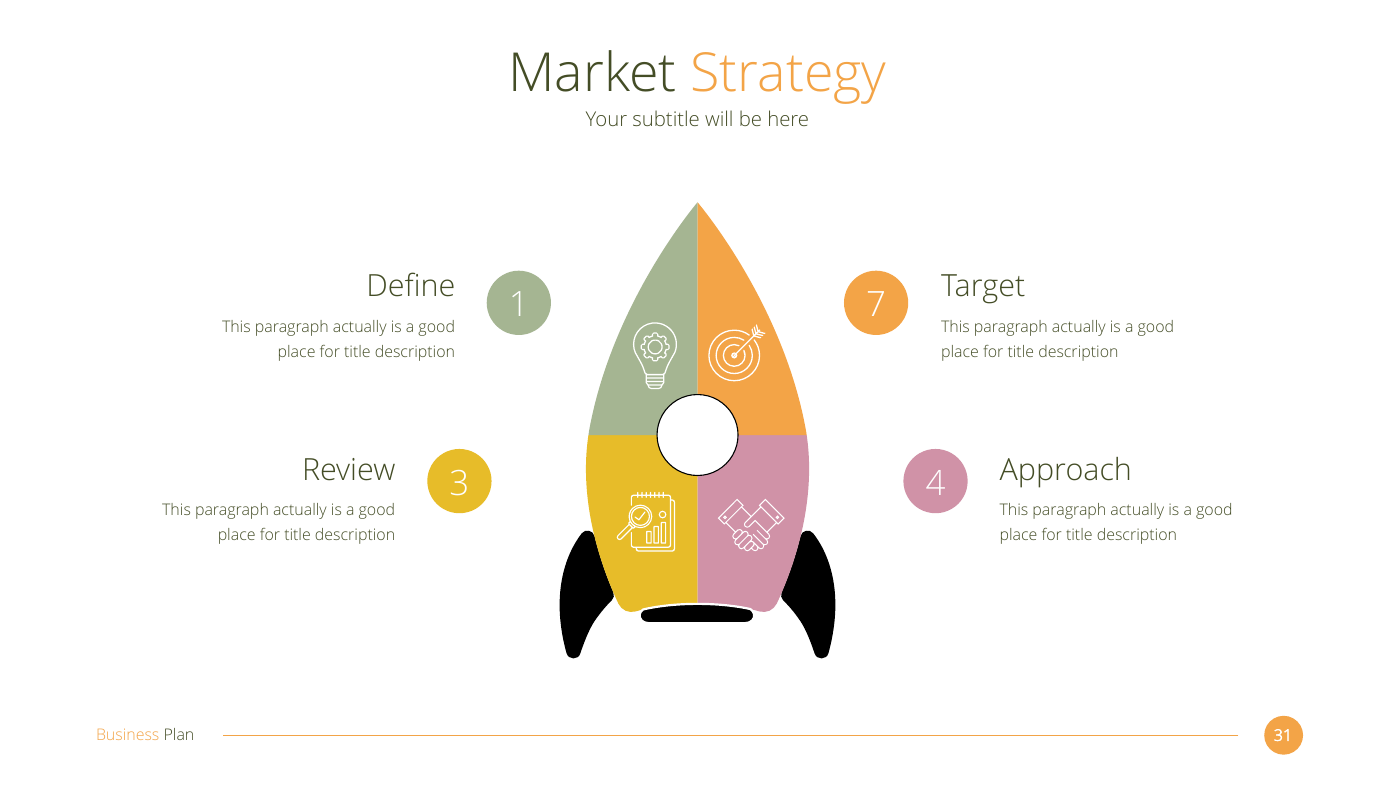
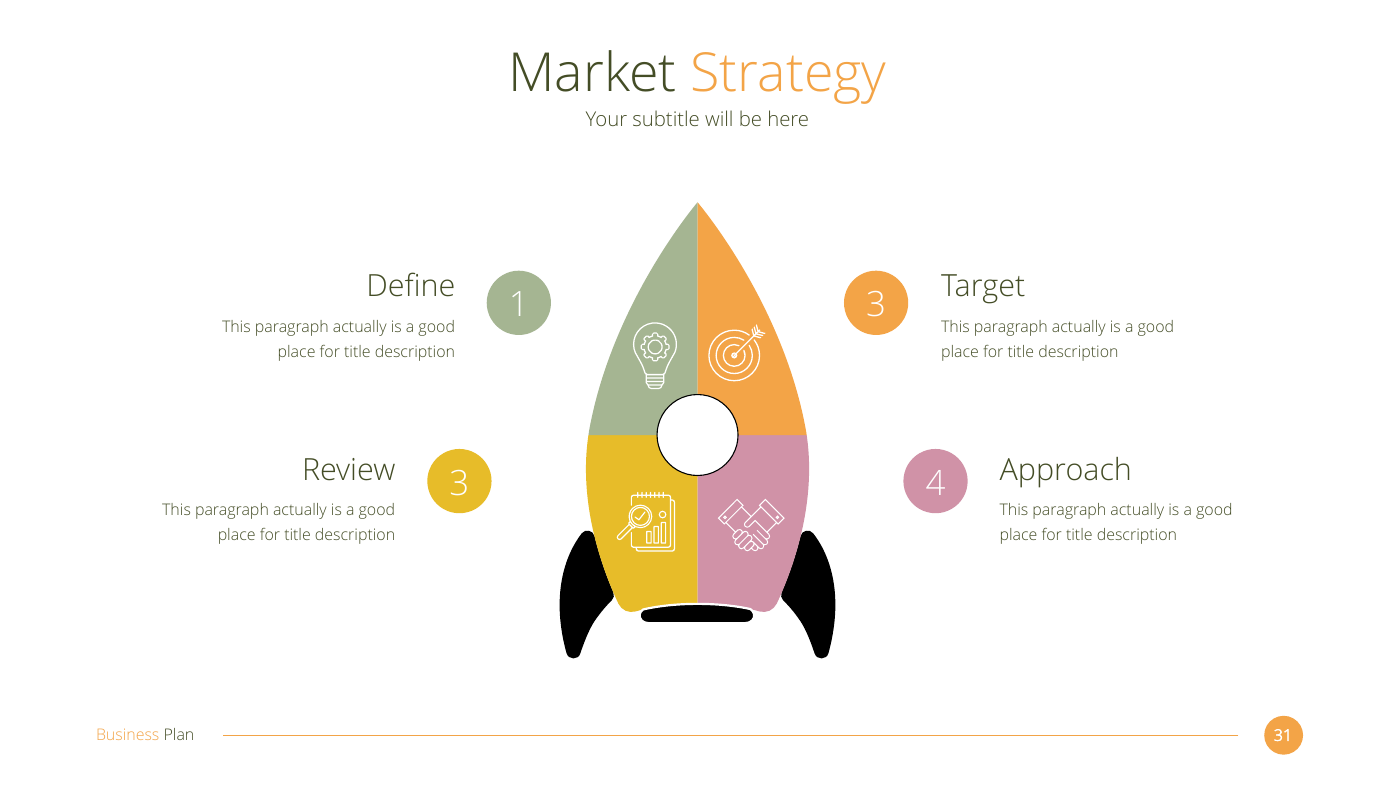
1 7: 7 -> 3 (876, 305)
